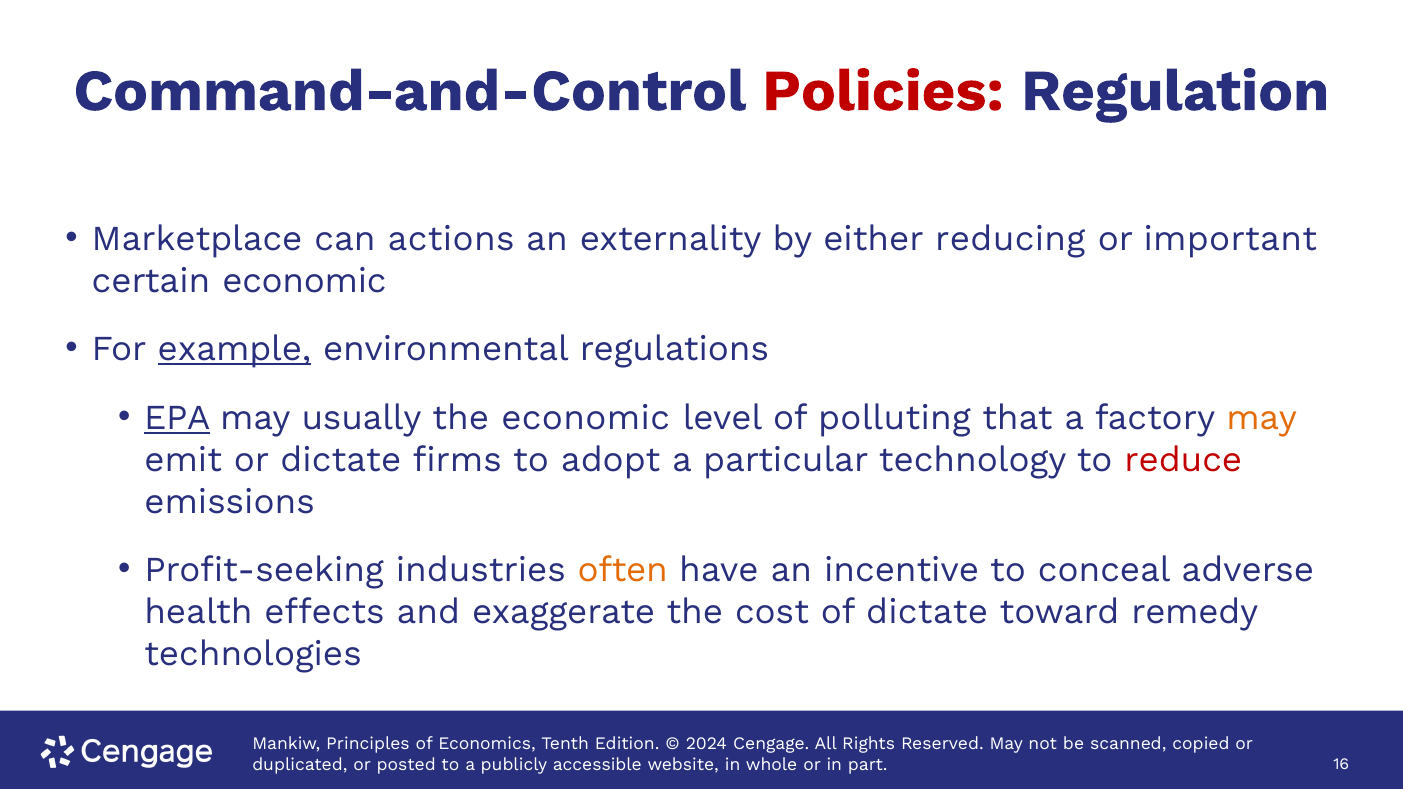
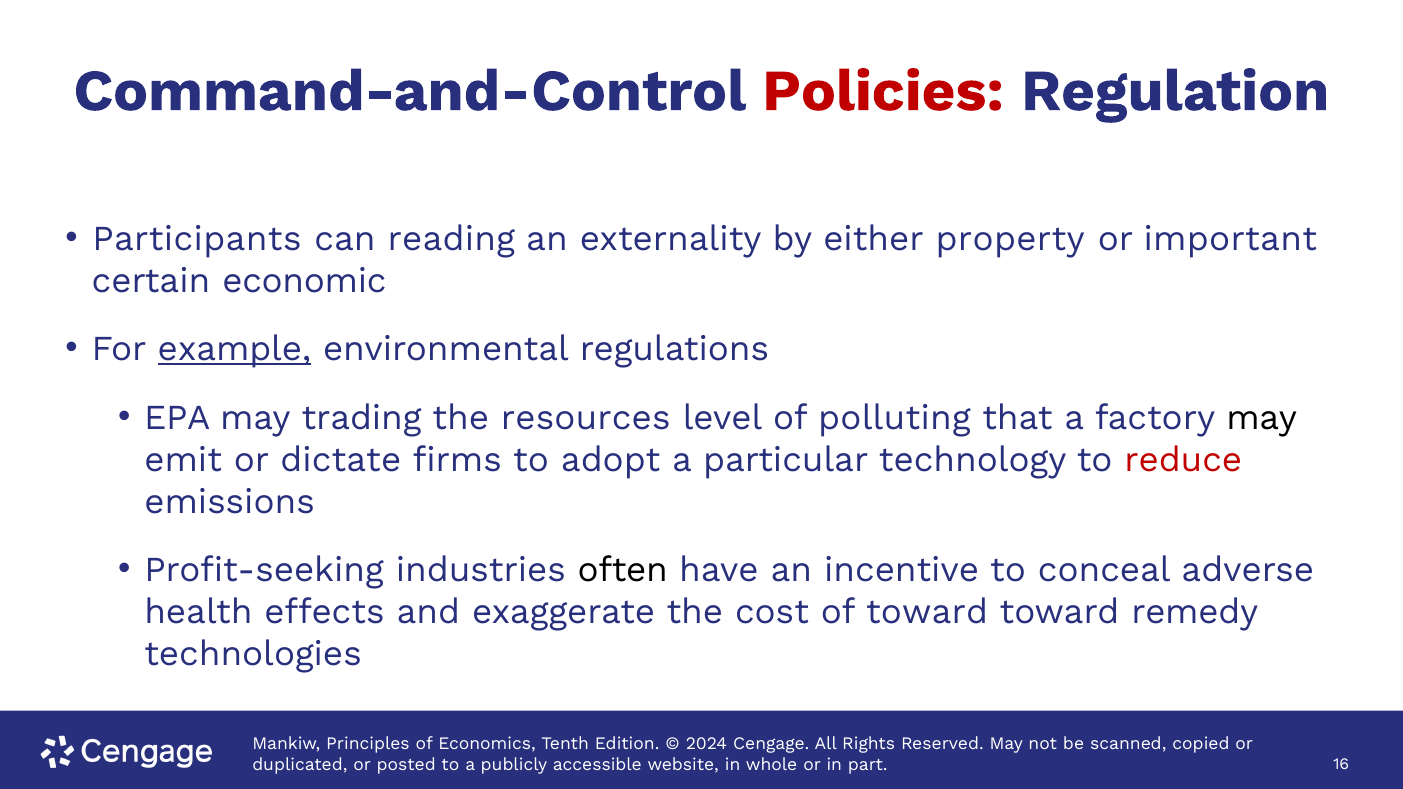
Marketplace: Marketplace -> Participants (197, 239)
actions: actions -> reading (451, 239)
reducing: reducing -> property (1010, 239)
EPA underline: present -> none (177, 418)
usually: usually -> trading (361, 418)
the economic: economic -> resources (586, 418)
may colour: orange -> black (1262, 418)
often colour: orange -> black (623, 570)
of dictate: dictate -> toward (927, 612)
